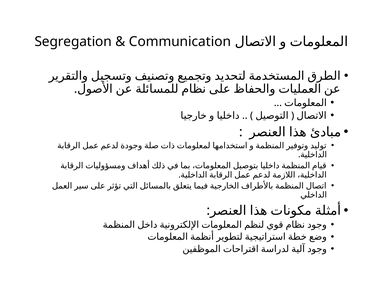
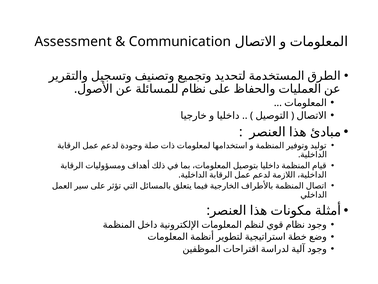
Segregation: Segregation -> Assessment (73, 42)
